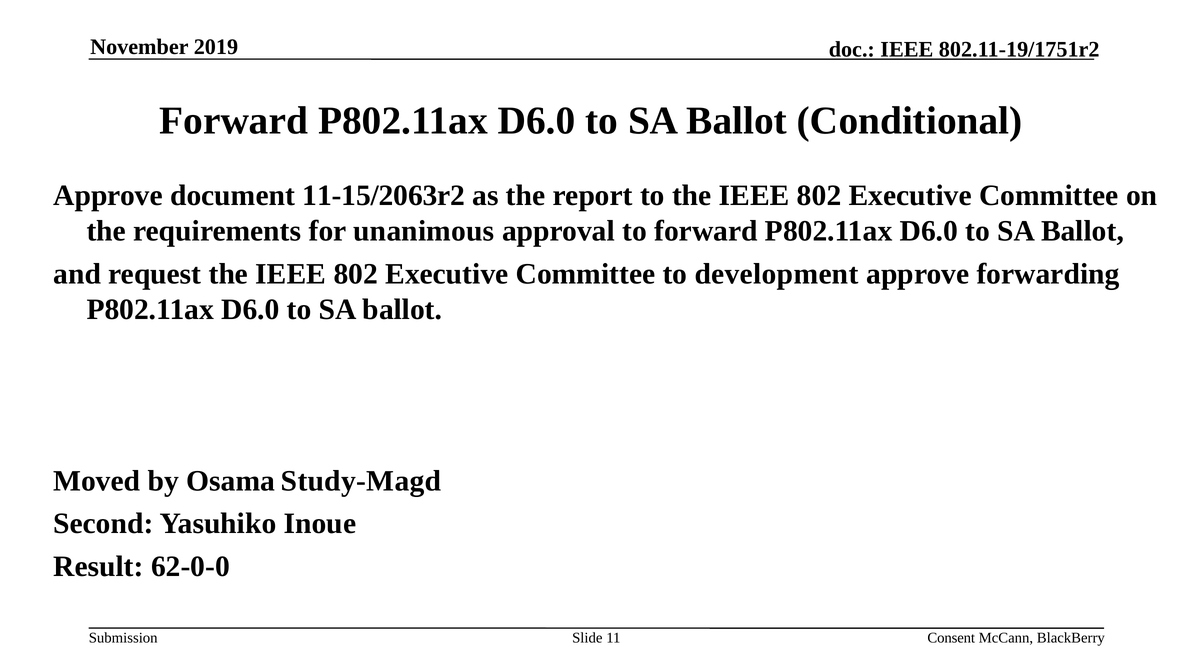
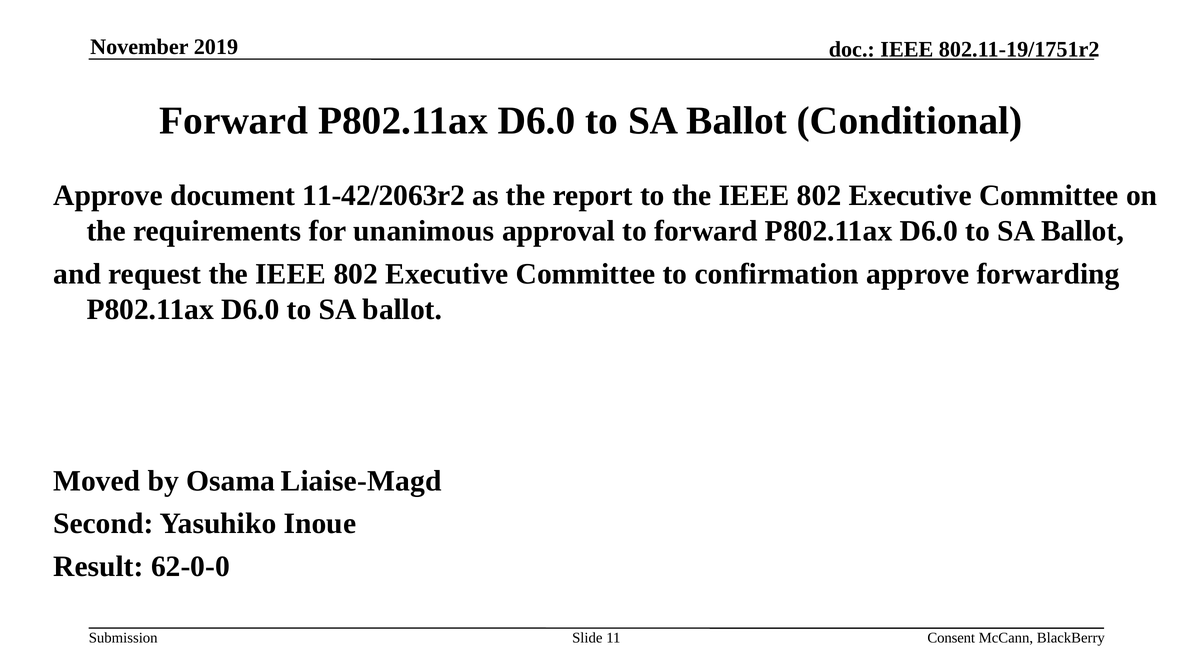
11-15/2063r2: 11-15/2063r2 -> 11-42/2063r2 (384, 196)
development: development -> confirmation (777, 274)
Study-Magd: Study-Magd -> Liaise-Magd (361, 481)
